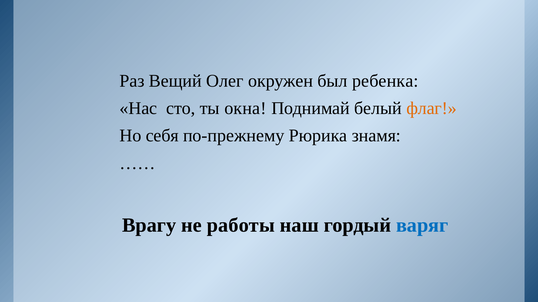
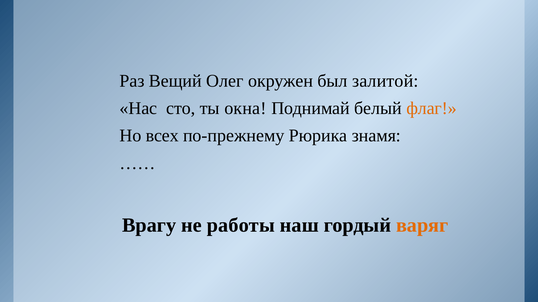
ребенка: ребенка -> залитой (385, 81)
себя: себя -> всех (162, 136)
варяг colour: blue -> orange (422, 226)
